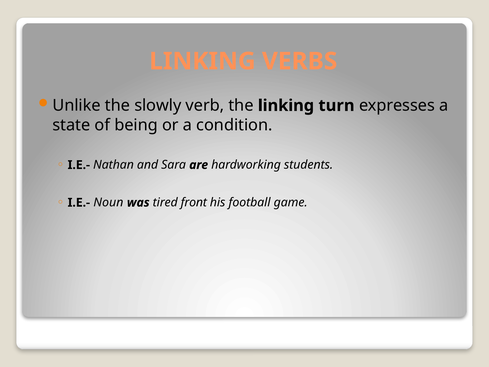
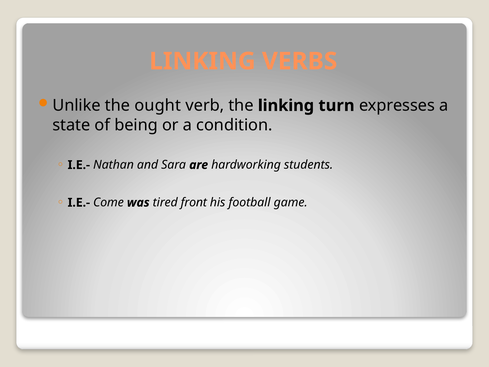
slowly: slowly -> ought (158, 105)
Noun: Noun -> Come (108, 202)
